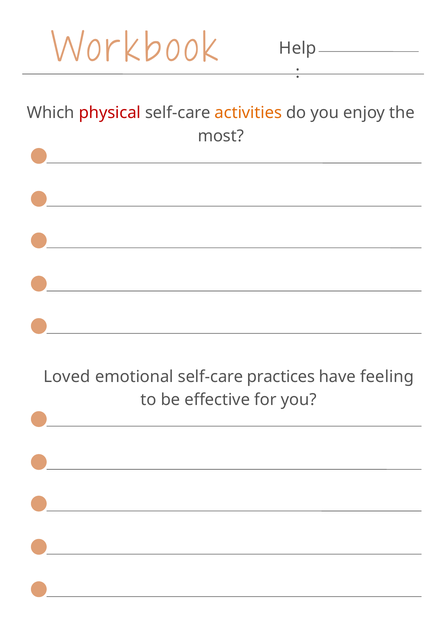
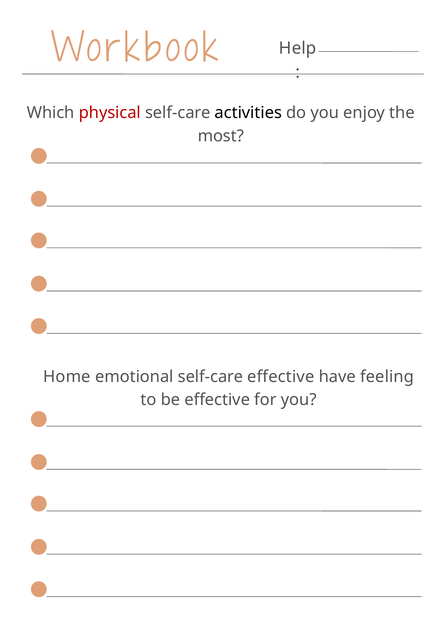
activities colour: orange -> black (248, 113)
Loved: Loved -> Home (67, 376)
self-care practices: practices -> effective (281, 376)
